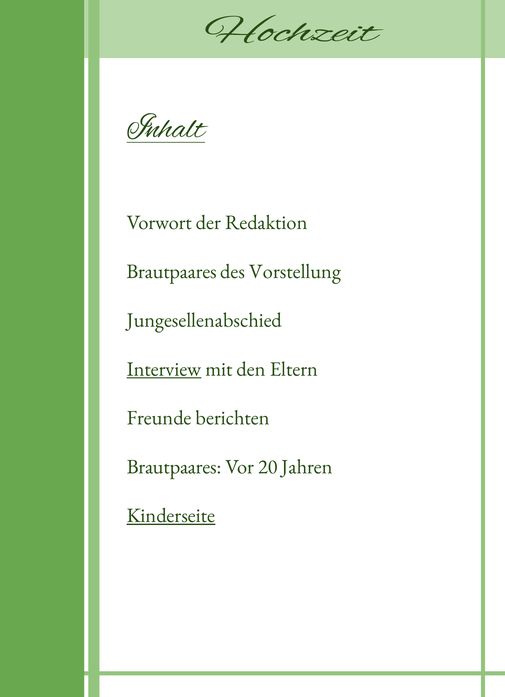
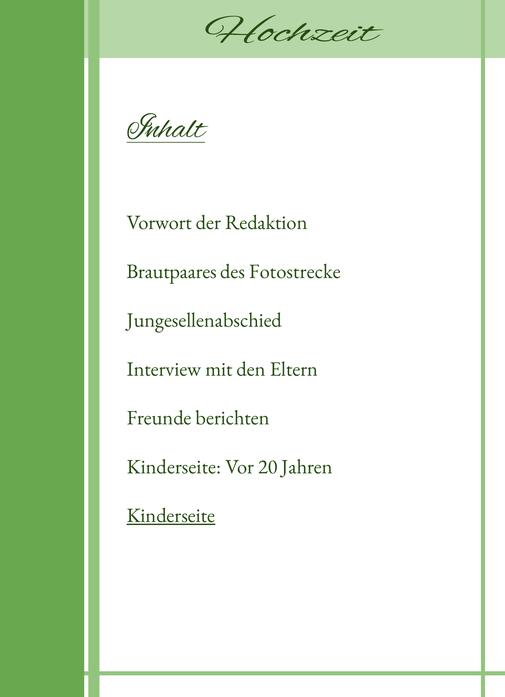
Vorstellung: Vorstellung -> Fotostrecke (295, 272)
Interview underline: present -> none (164, 369)
Brautpaares: Brautpaares -> Kinderseite (174, 467)
